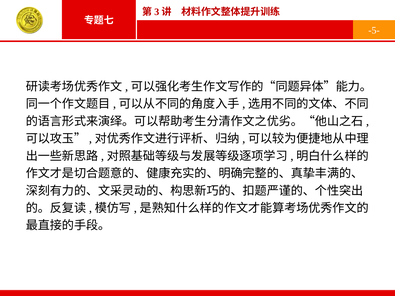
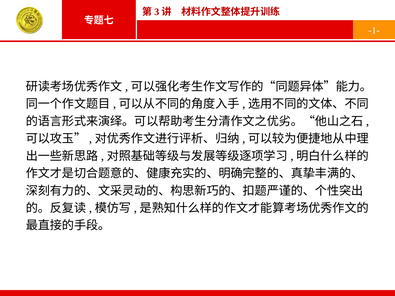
-5-: -5- -> -1- (374, 30)
